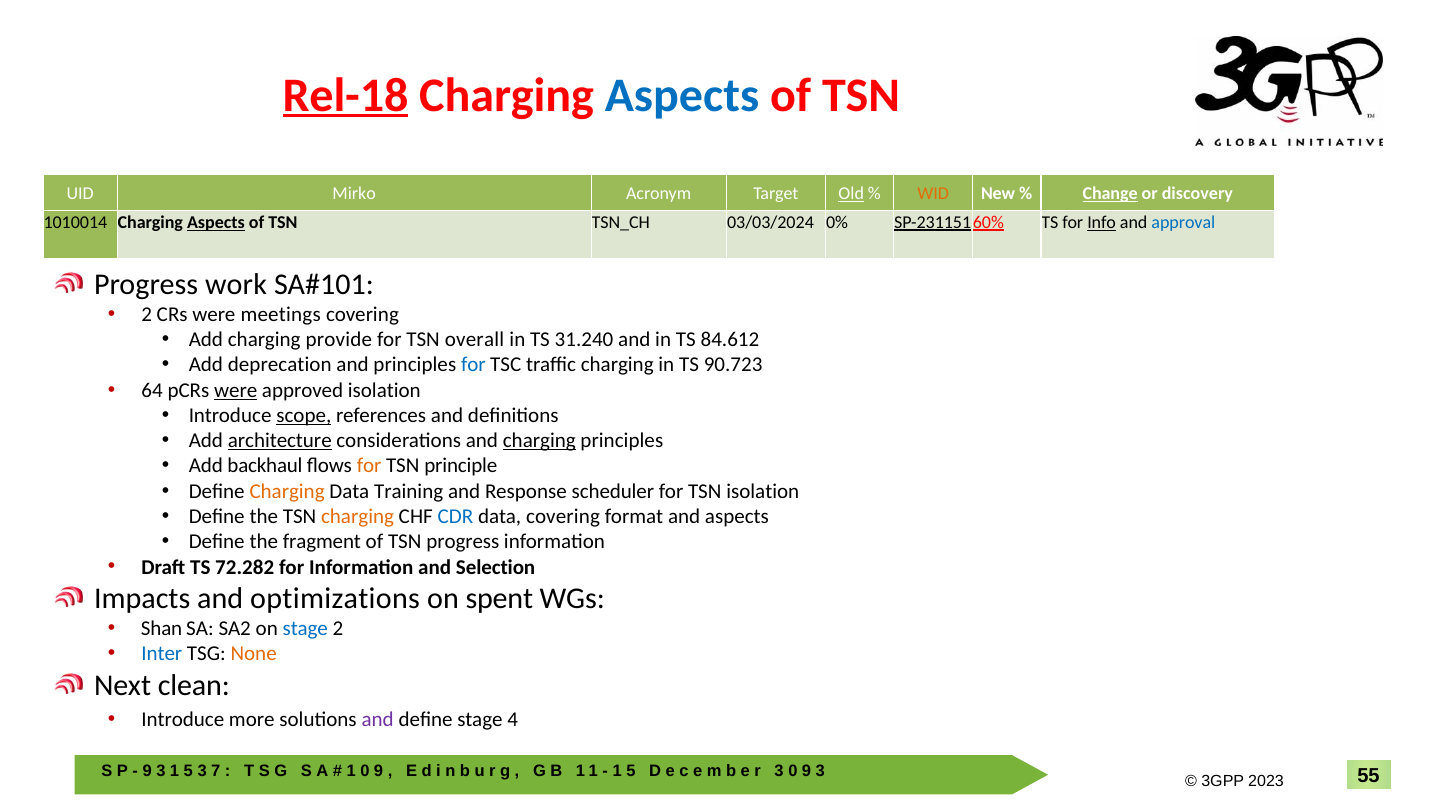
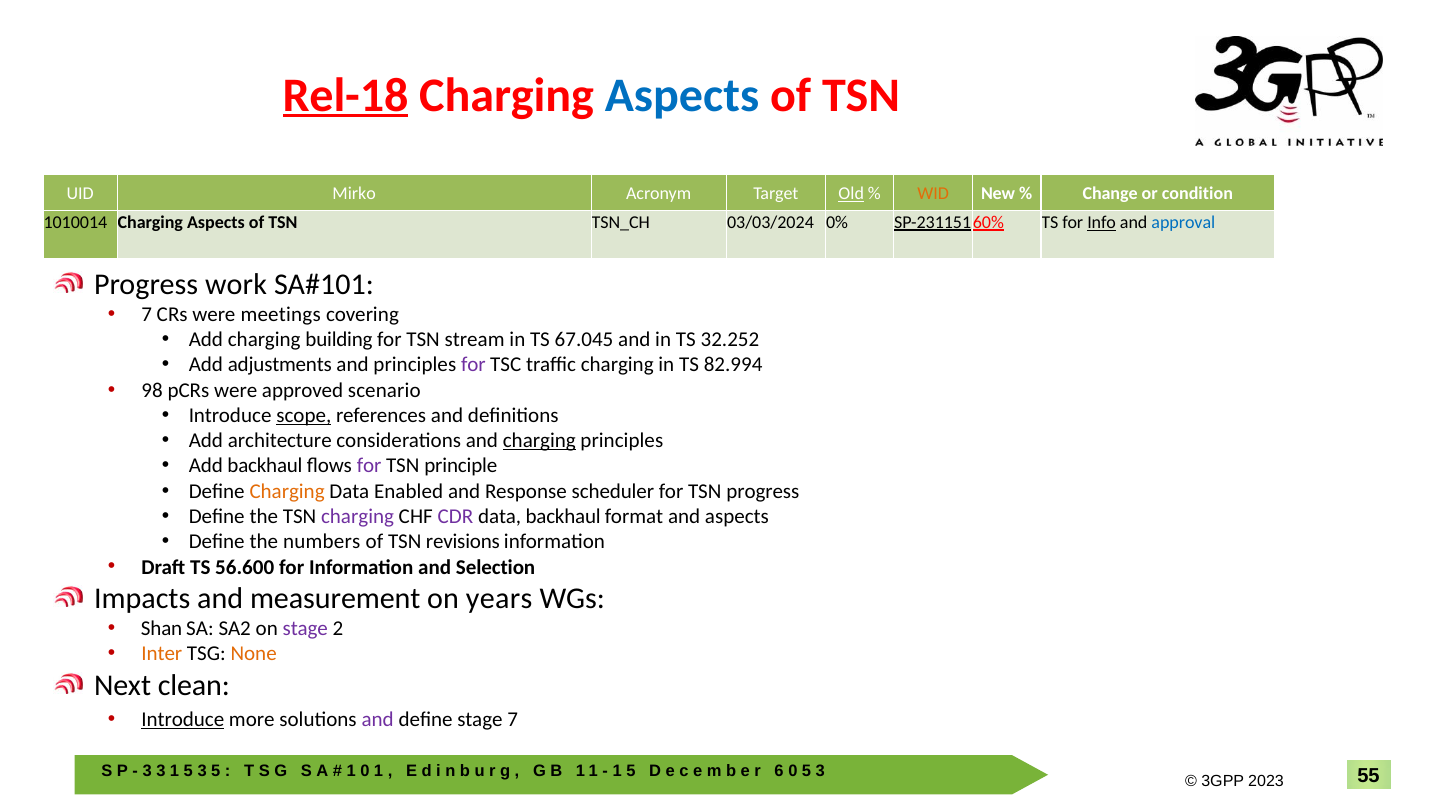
Change underline: present -> none (1110, 193)
discovery: discovery -> condition (1197, 193)
Aspects underline: present -> none (216, 222)
2: 2 -> 7 (147, 314)
provide: provide -> building (339, 339)
overall: overall -> stream (475, 339)
31.240: 31.240 -> 67.045 (584, 339)
84.612: 84.612 -> 32.252 (730, 339)
deprecation: deprecation -> adjustments (280, 365)
for colour: blue -> purple (473, 365)
90.723: 90.723 -> 82.994 (733, 365)
64: 64 -> 98 (152, 390)
were underline: present -> none (236, 390)
approved isolation: isolation -> scenario (384, 390)
architecture underline: present -> none (280, 441)
for colour: orange -> purple (369, 466)
Training: Training -> Enabled (409, 491)
TSN isolation: isolation -> progress (763, 491)
charging colour: orange -> purple (358, 516)
CDR colour: blue -> purple (455, 516)
data covering: covering -> backhaul (563, 516)
fragment: fragment -> numbers (322, 542)
TSN progress: progress -> revisions (463, 542)
72.282: 72.282 -> 56.600 (245, 567)
optimizations: optimizations -> measurement (335, 598)
spent: spent -> years (499, 598)
stage colour: blue -> purple (305, 628)
Inter colour: blue -> orange (162, 654)
Introduce underline: none -> present (183, 719)
stage 4: 4 -> 7 (513, 719)
9: 9 -> 3 (147, 771)
3 7: 7 -> 5 (216, 771)
9: 9 -> 1 (379, 771)
3: 3 -> 6 (779, 771)
9: 9 -> 5 (807, 771)
